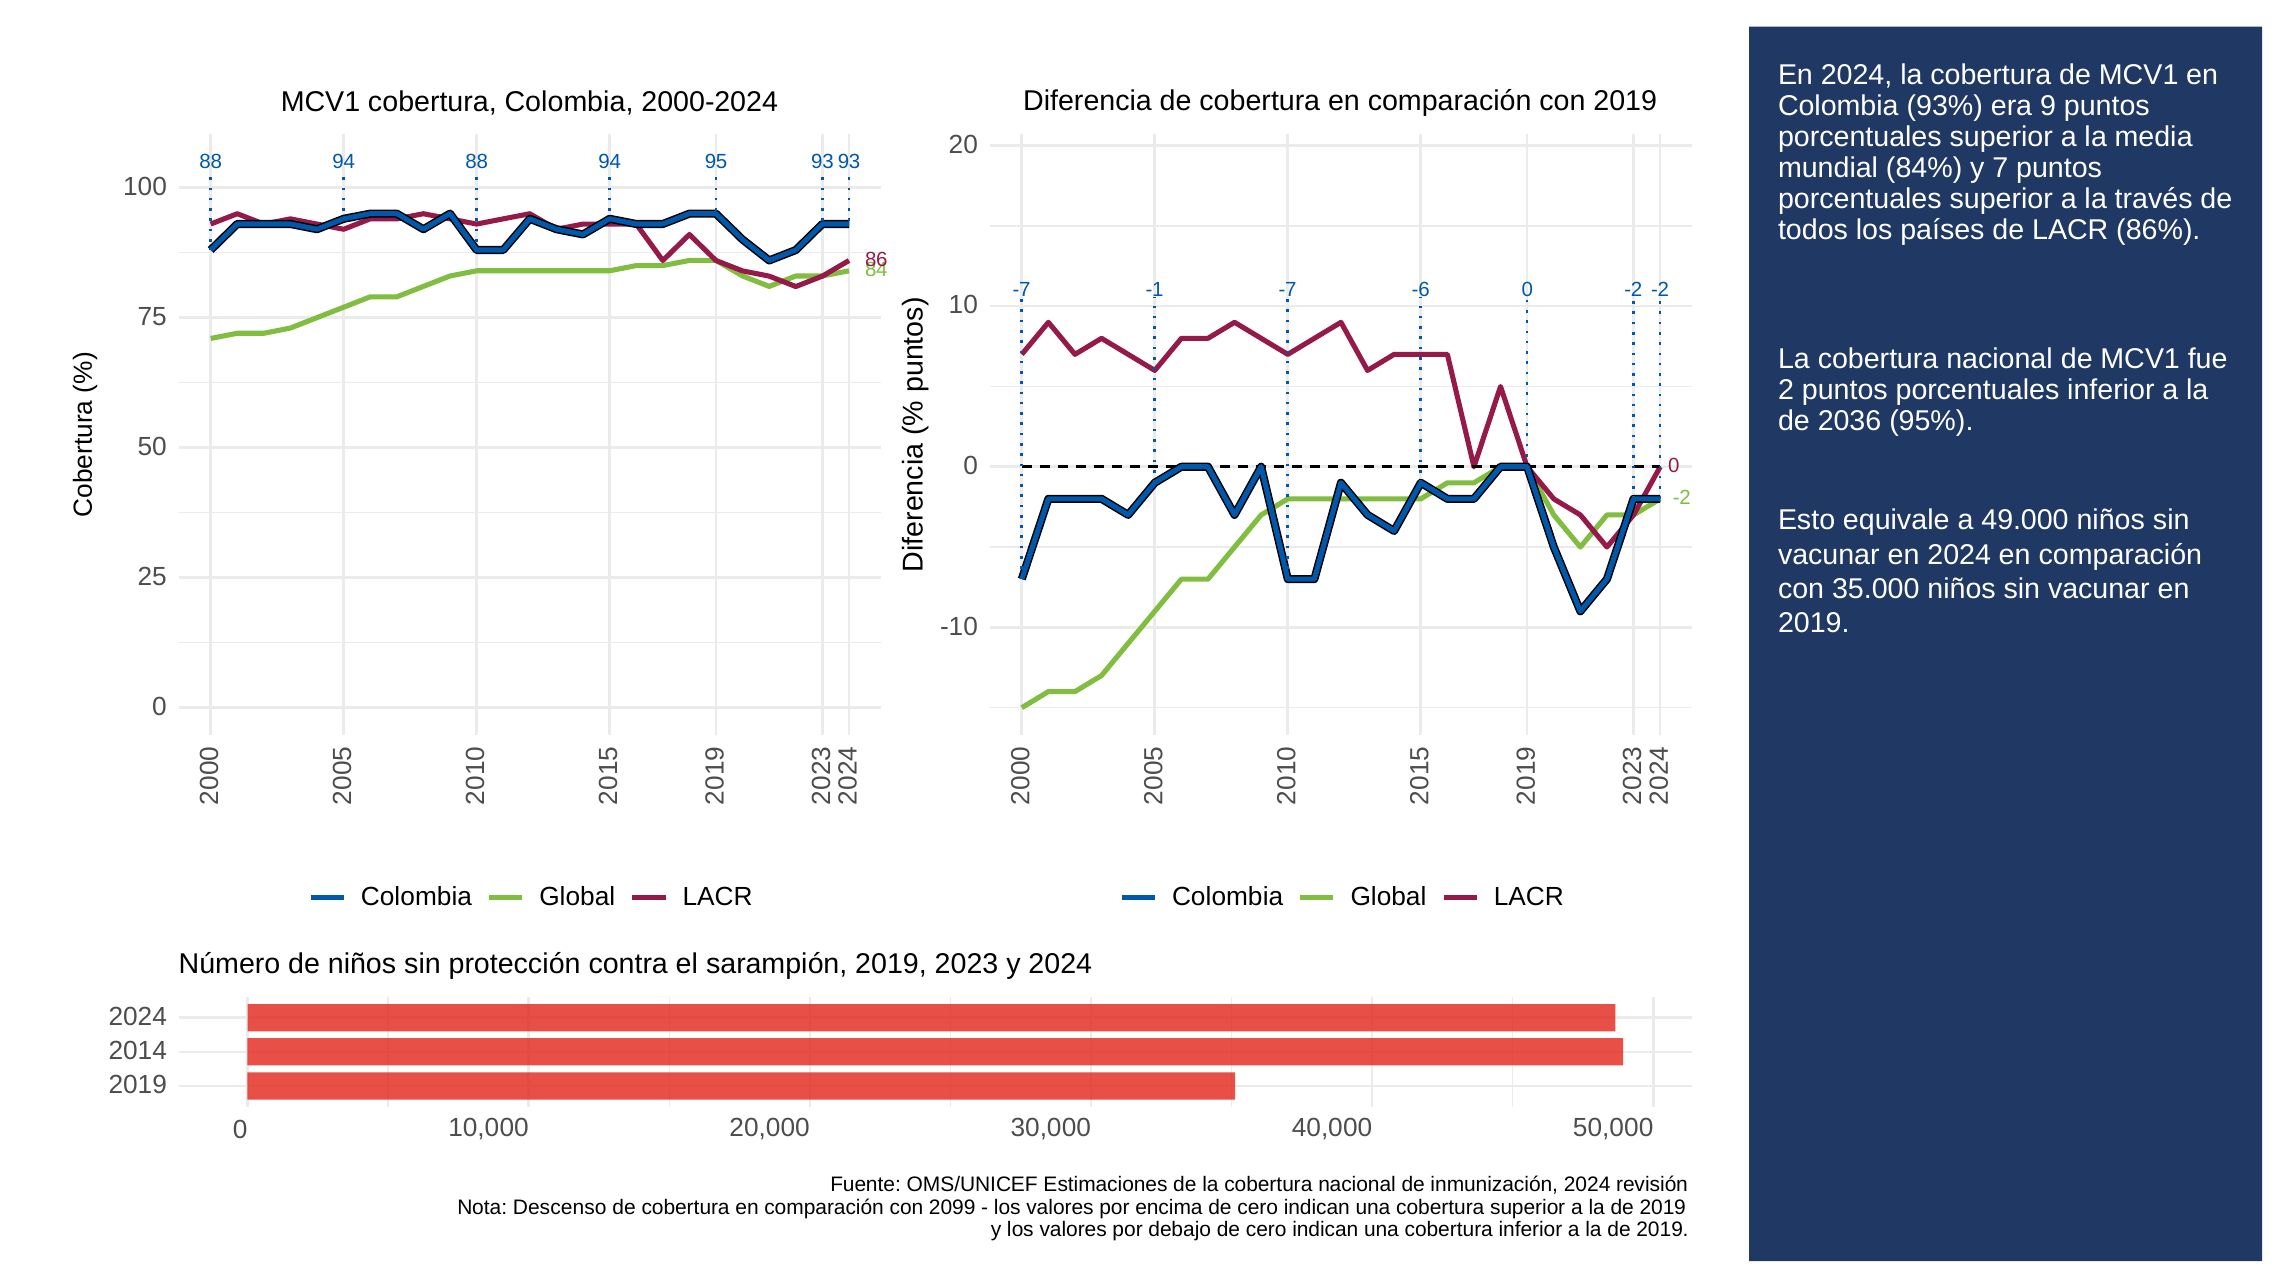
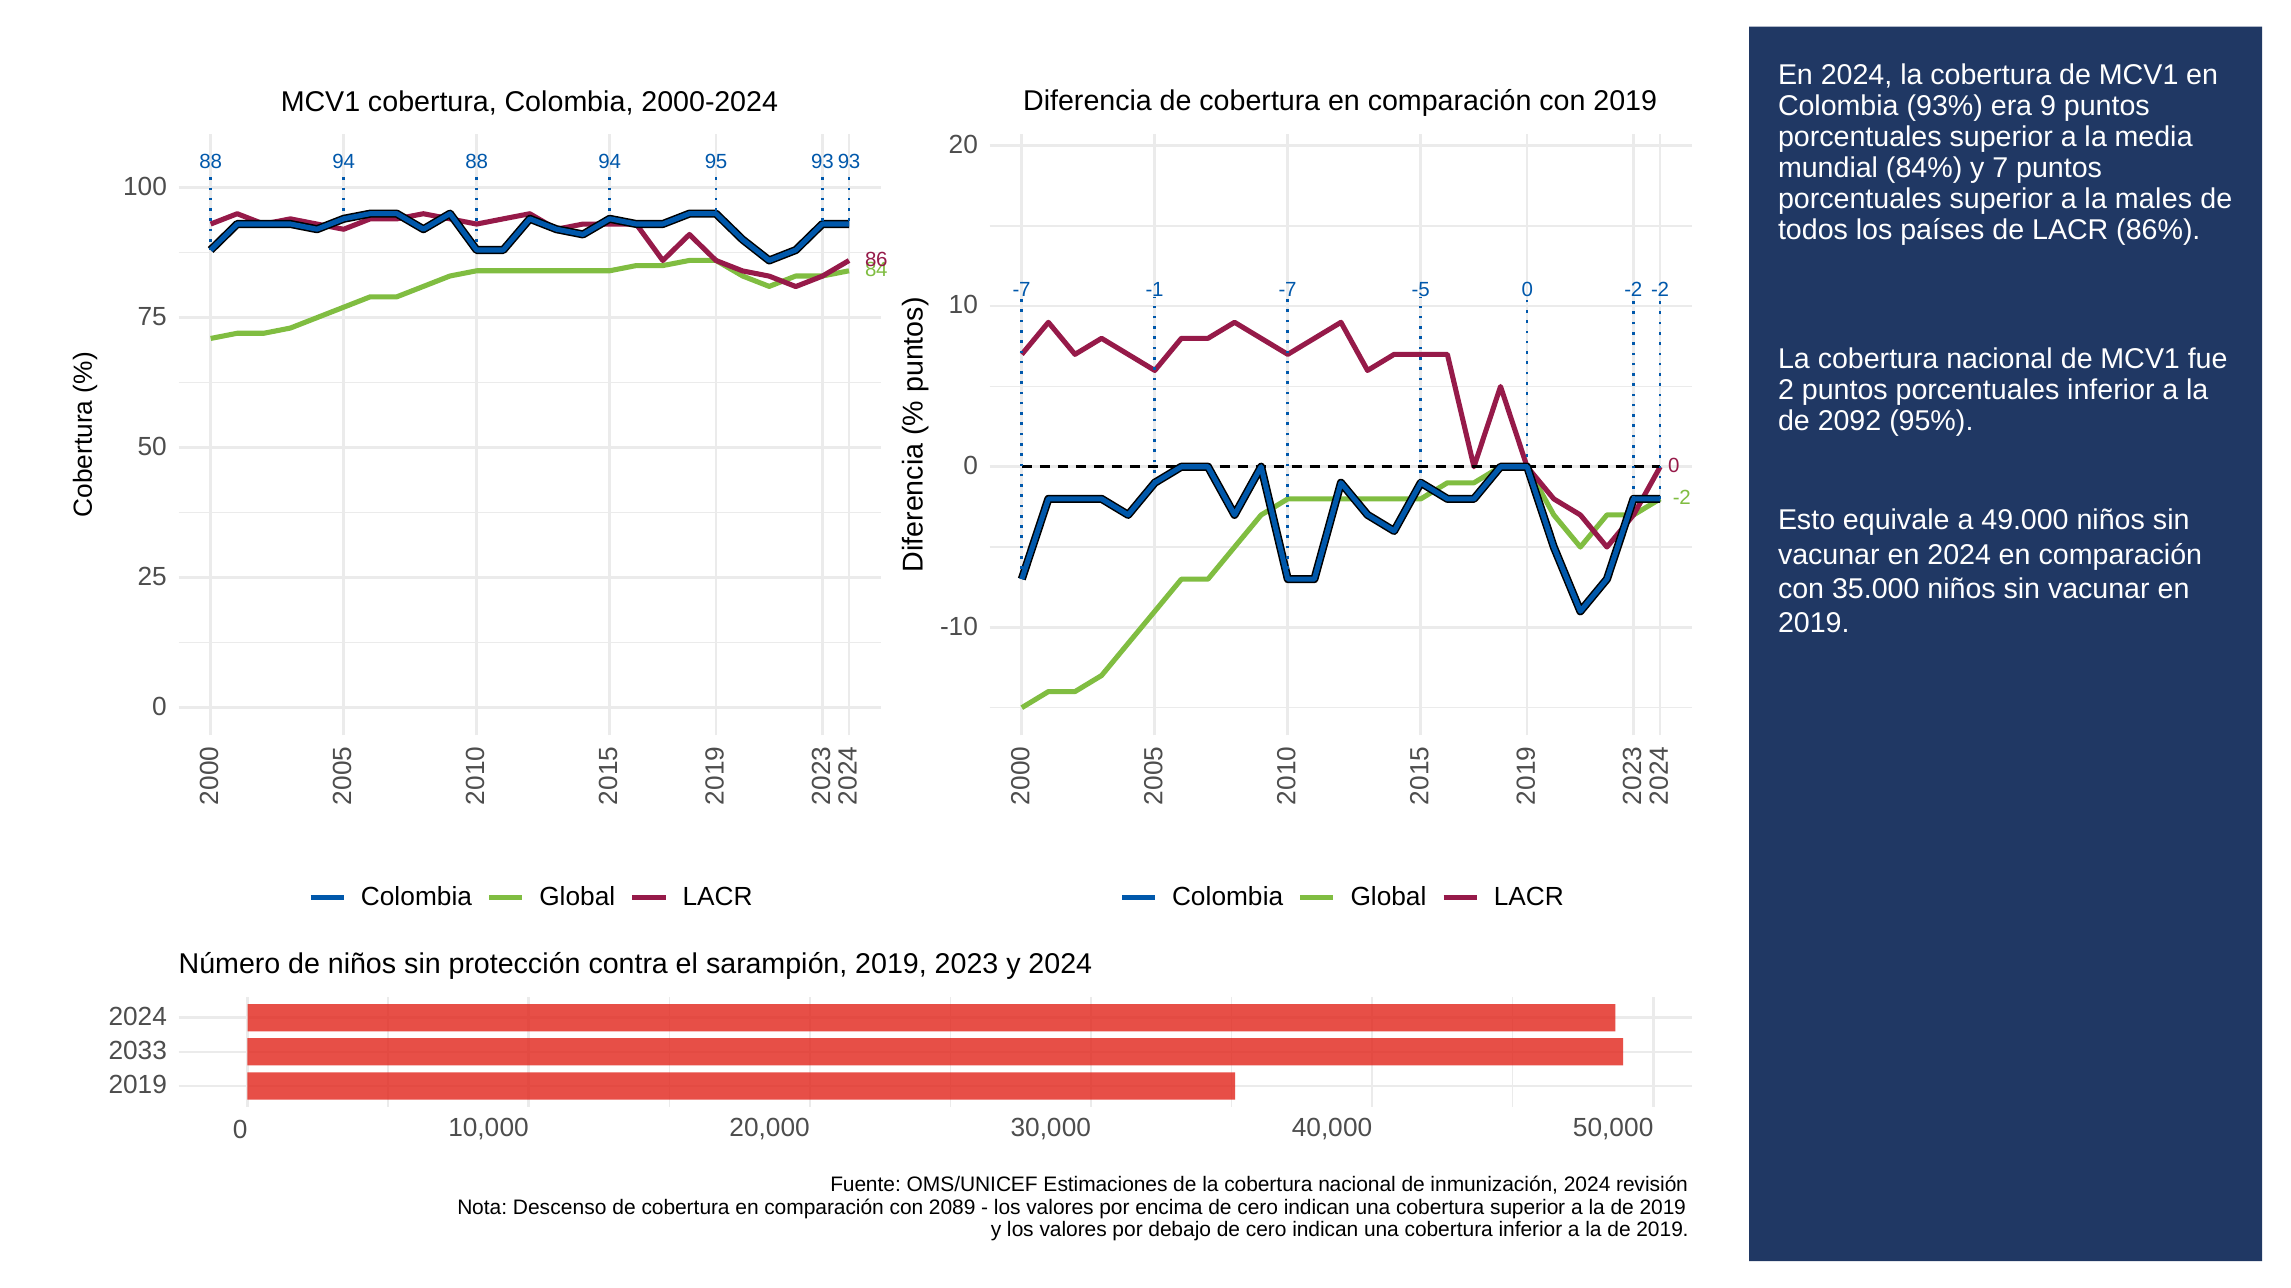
través: través -> males (2154, 199)
-6: -6 -> -5 (1421, 290)
2036: 2036 -> 2092 (1850, 421)
2014: 2014 -> 2033 (138, 1051)
2099: 2099 -> 2089 (952, 1208)
